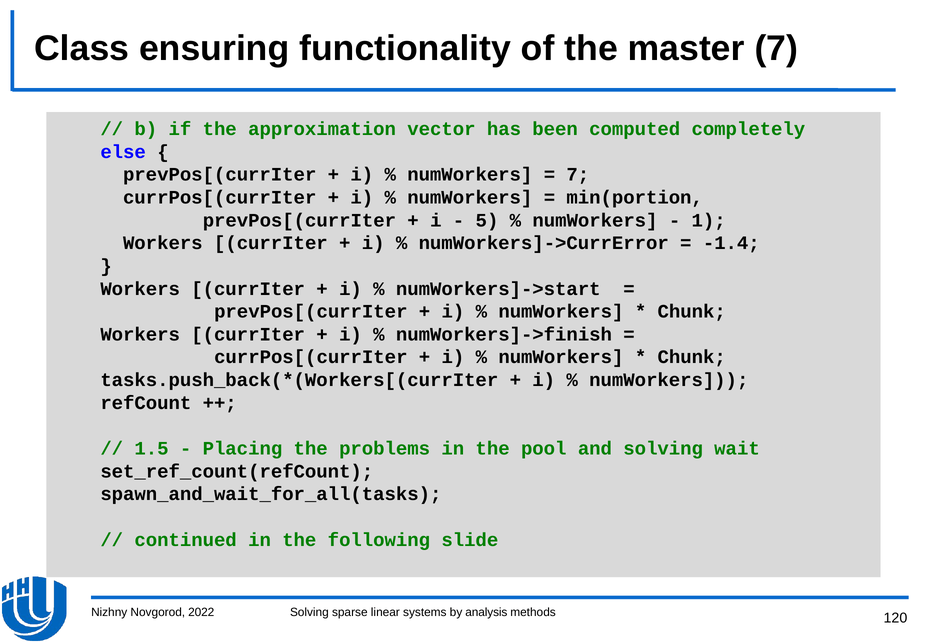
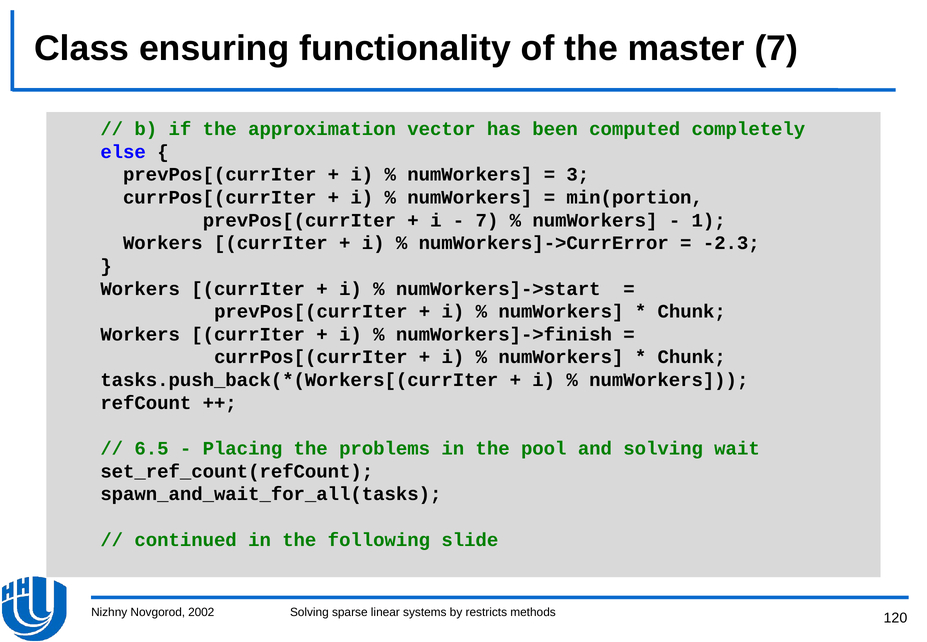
7: 7 -> 3 (578, 175)
5: 5 -> 7 (487, 220)
-1.4: -1.4 -> -2.3 (731, 243)
1.5: 1.5 -> 6.5 (152, 448)
2022: 2022 -> 2002 (201, 612)
analysis: analysis -> restricts (486, 612)
